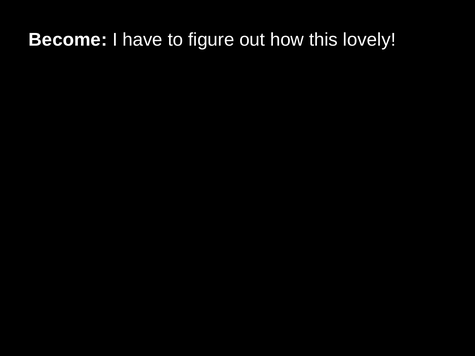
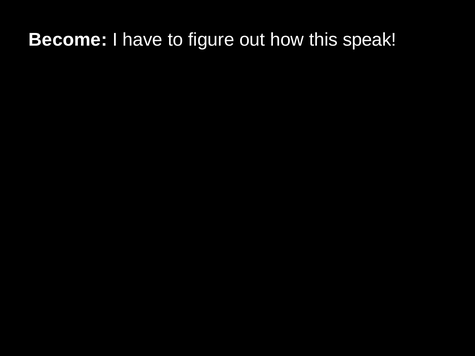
lovely: lovely -> speak (370, 40)
